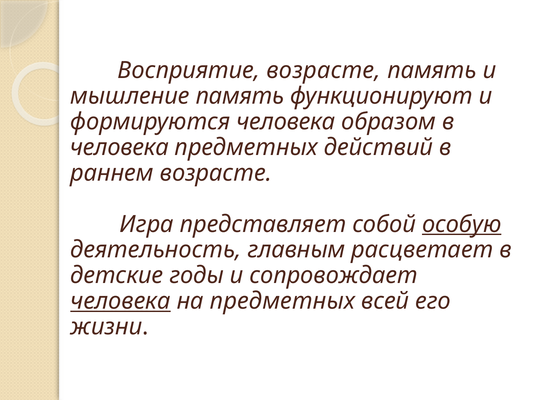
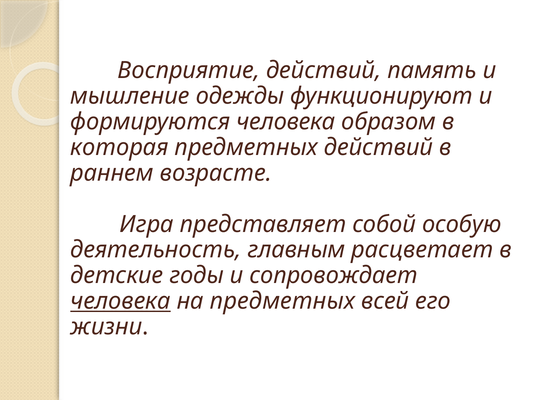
Восприятие возрасте: возрасте -> действий (324, 70)
мышление память: память -> одежды (240, 96)
человека: человека -> которая (119, 147)
особую underline: present -> none (462, 224)
